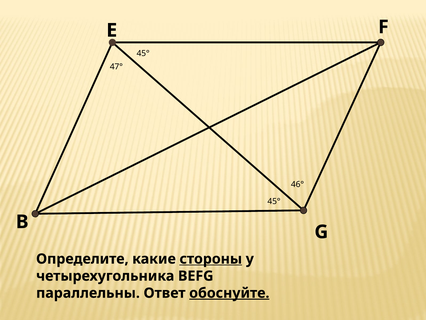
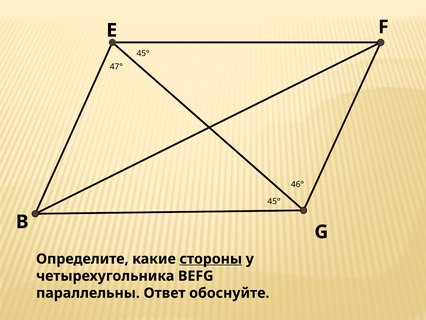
обоснуйте underline: present -> none (229, 293)
